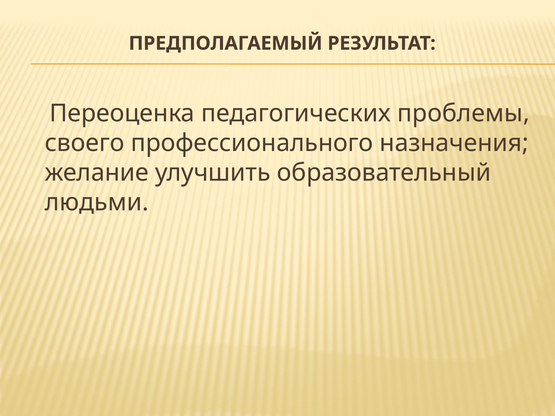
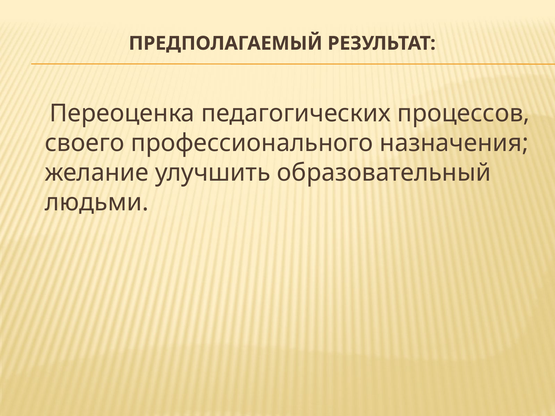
проблемы: проблемы -> процессов (464, 114)
